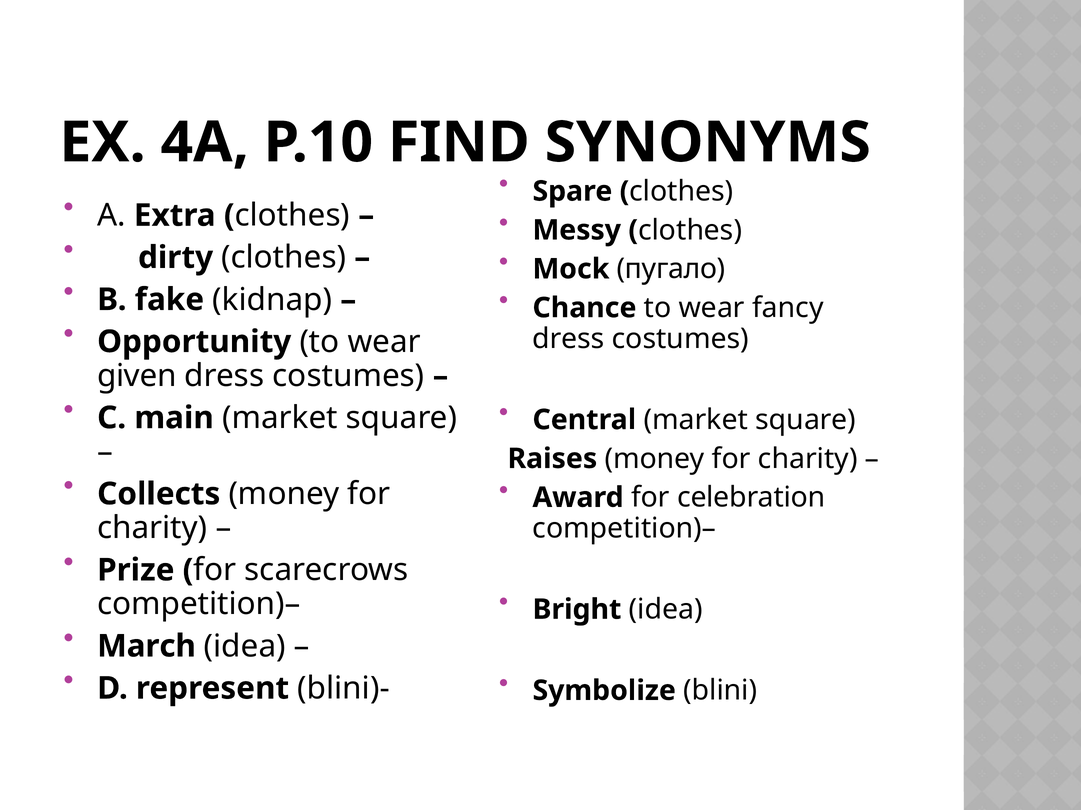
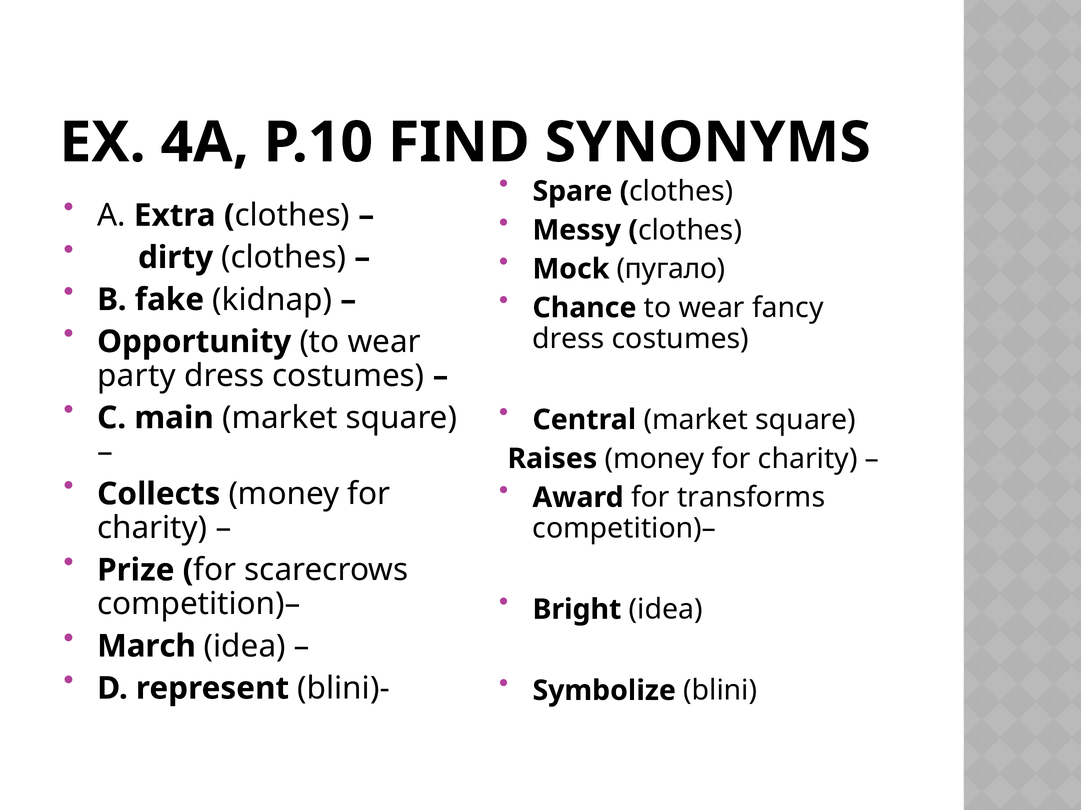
given: given -> party (137, 376)
celebration: celebration -> transforms (751, 498)
